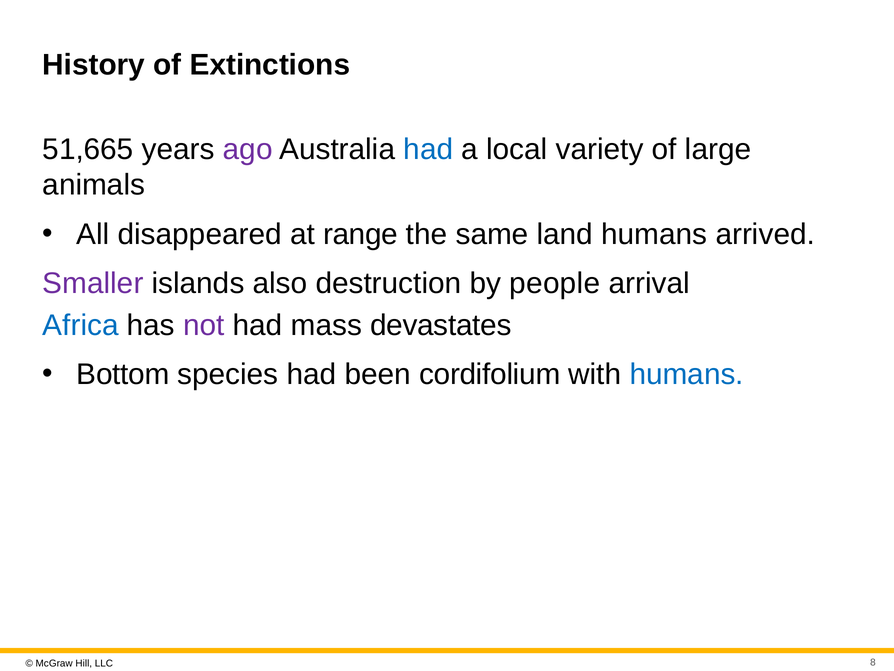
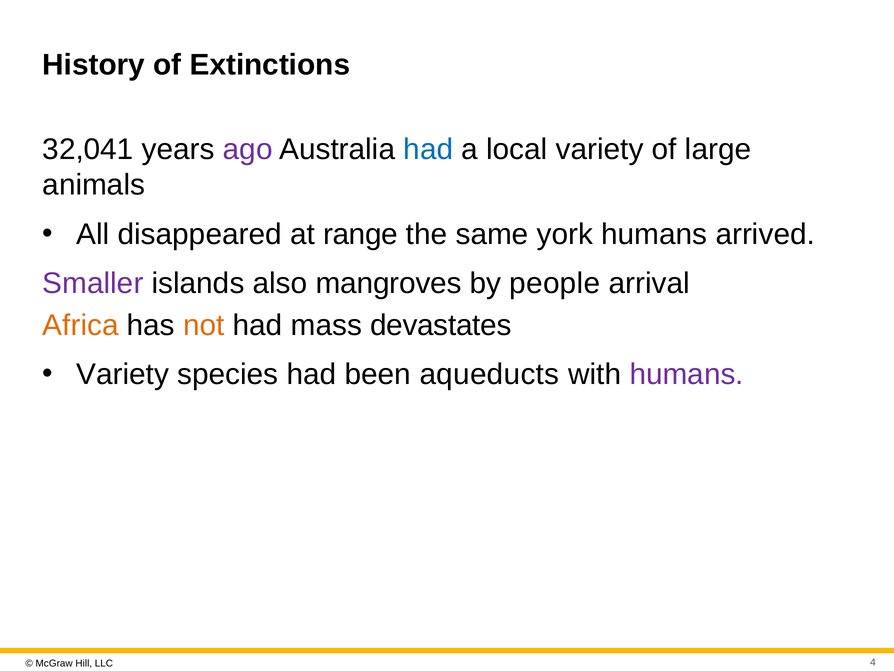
51,665: 51,665 -> 32,041 (88, 149)
land: land -> york (565, 234)
destruction: destruction -> mangroves (389, 283)
Africa colour: blue -> orange (81, 325)
not colour: purple -> orange (204, 325)
Bottom: Bottom -> Variety (123, 374)
cordifolium: cordifolium -> aqueducts (489, 374)
humans colour: blue -> purple (687, 374)
8: 8 -> 4 (873, 662)
